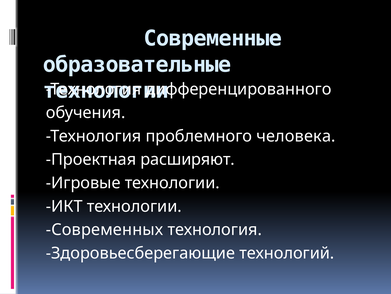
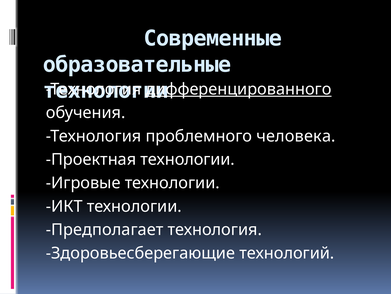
дифференцированного underline: none -> present (239, 89)
Проектная расширяют: расширяют -> технологии (188, 159)
Современных: Современных -> Предполагает (105, 229)
